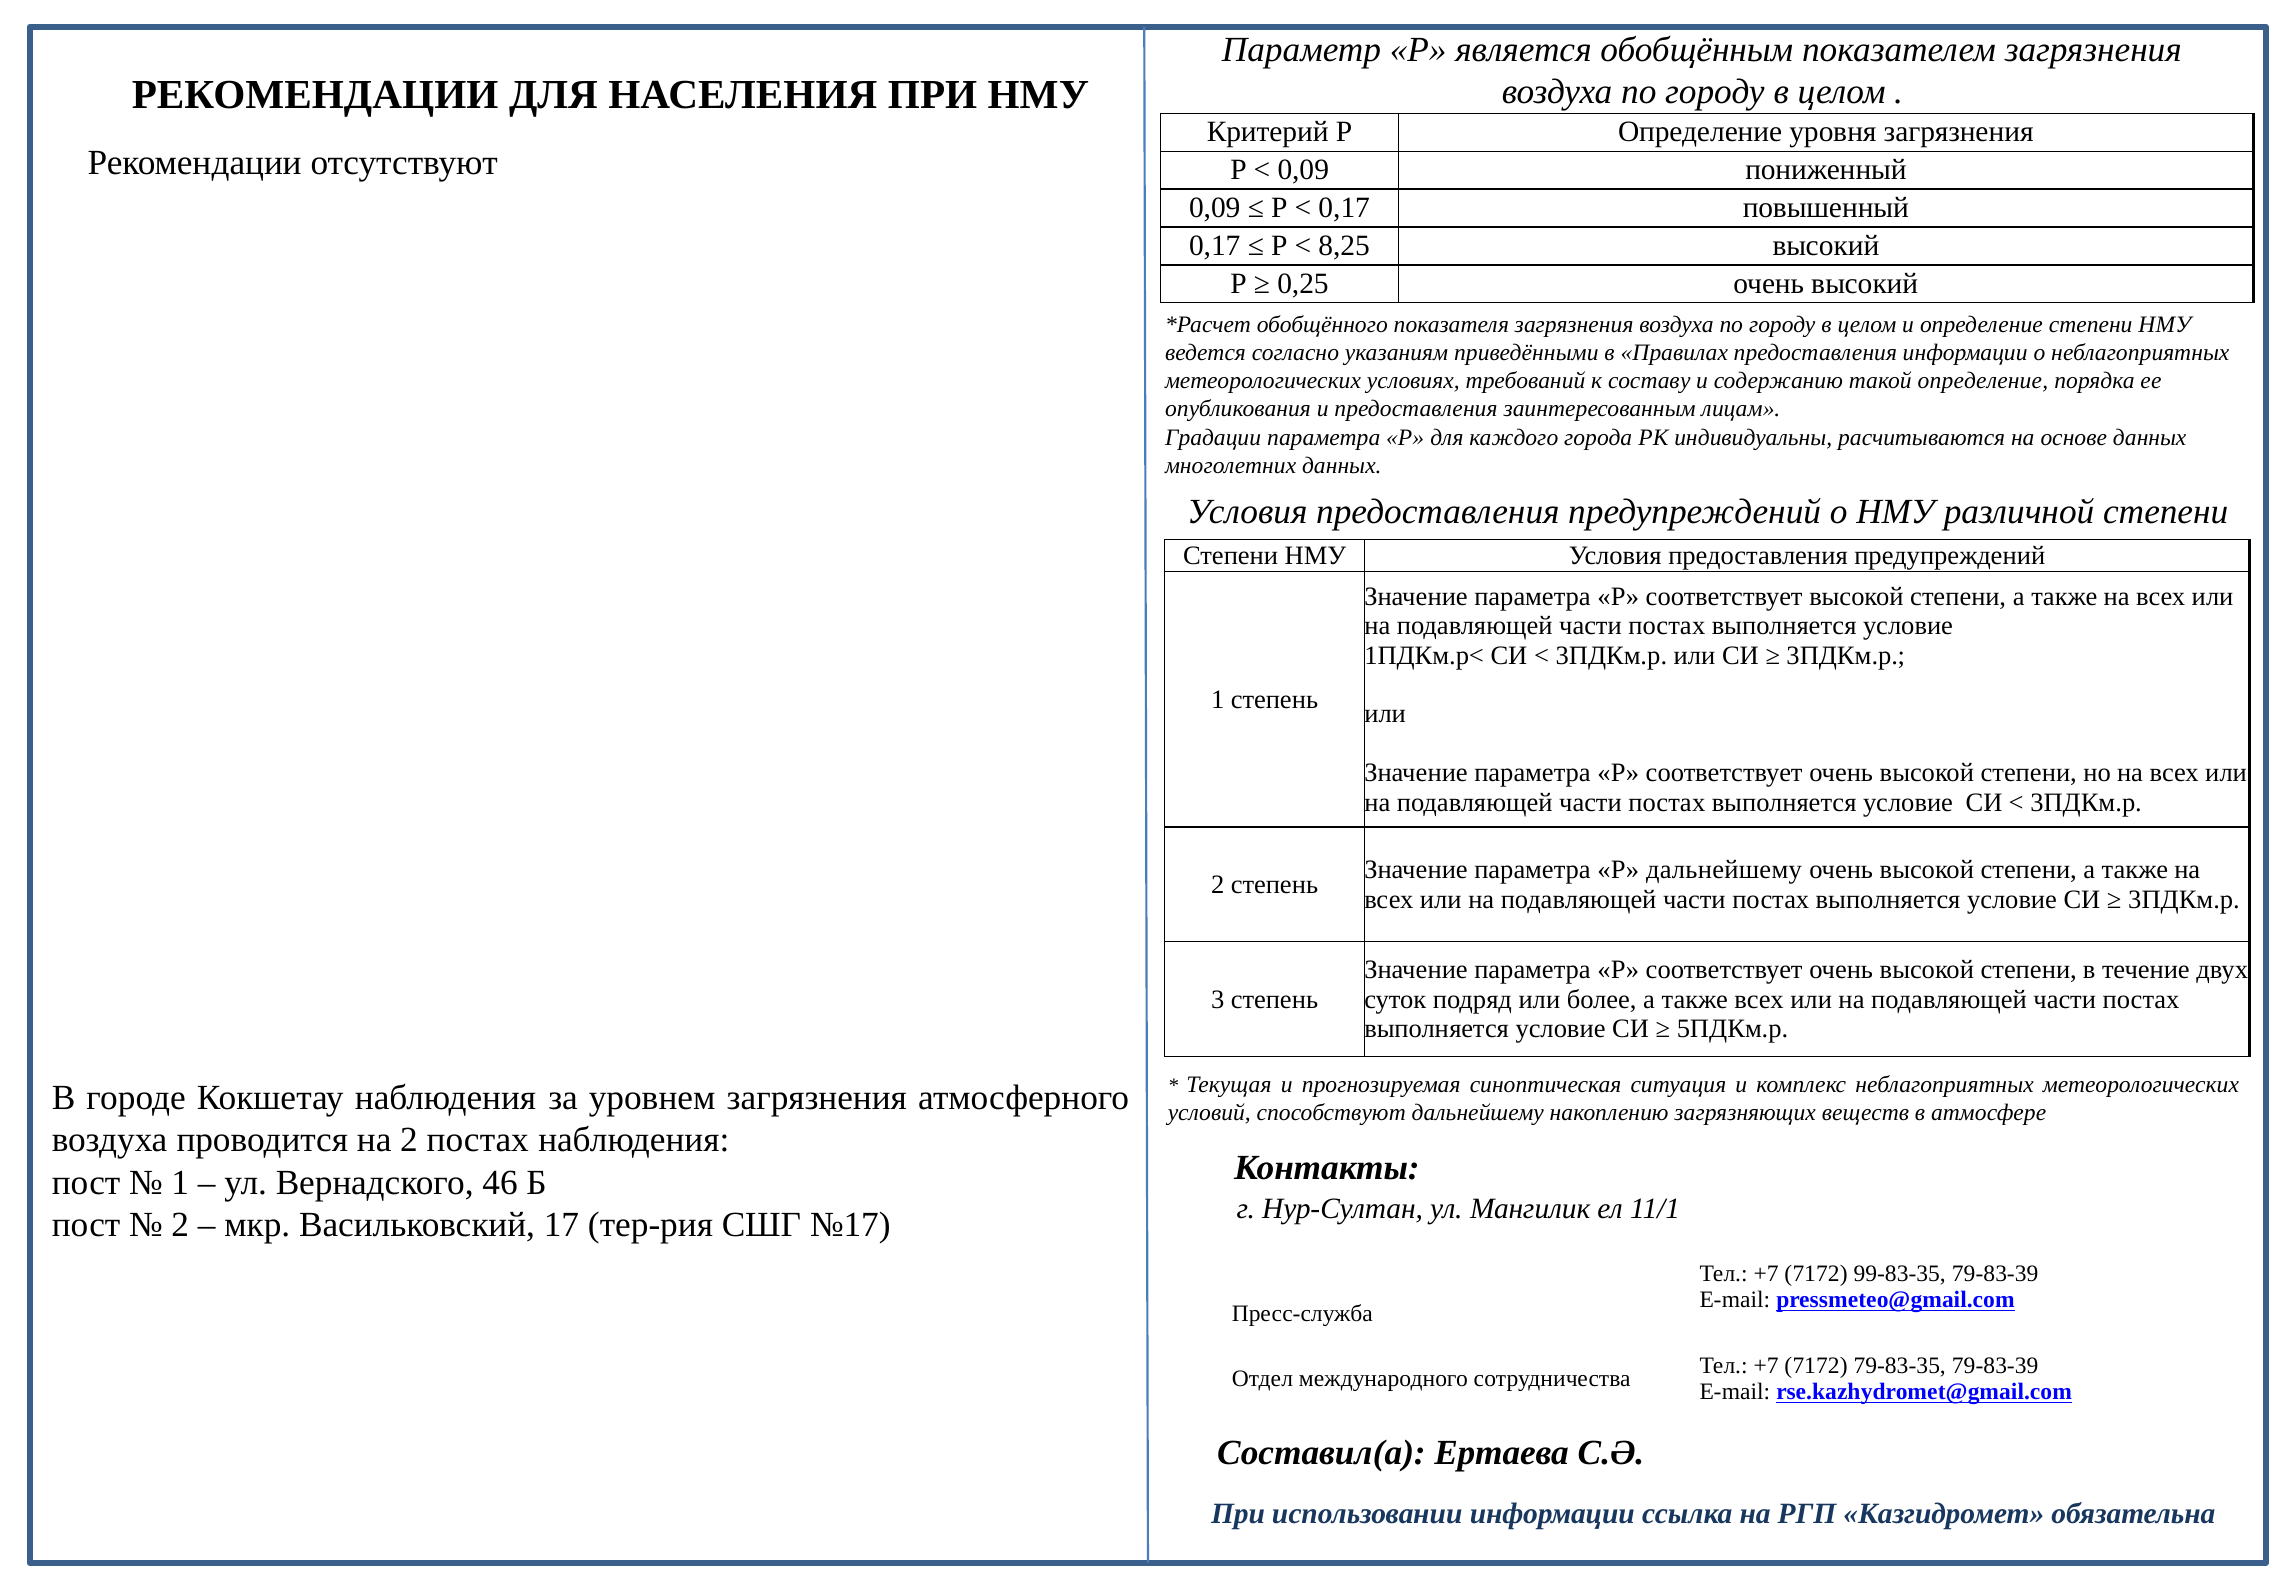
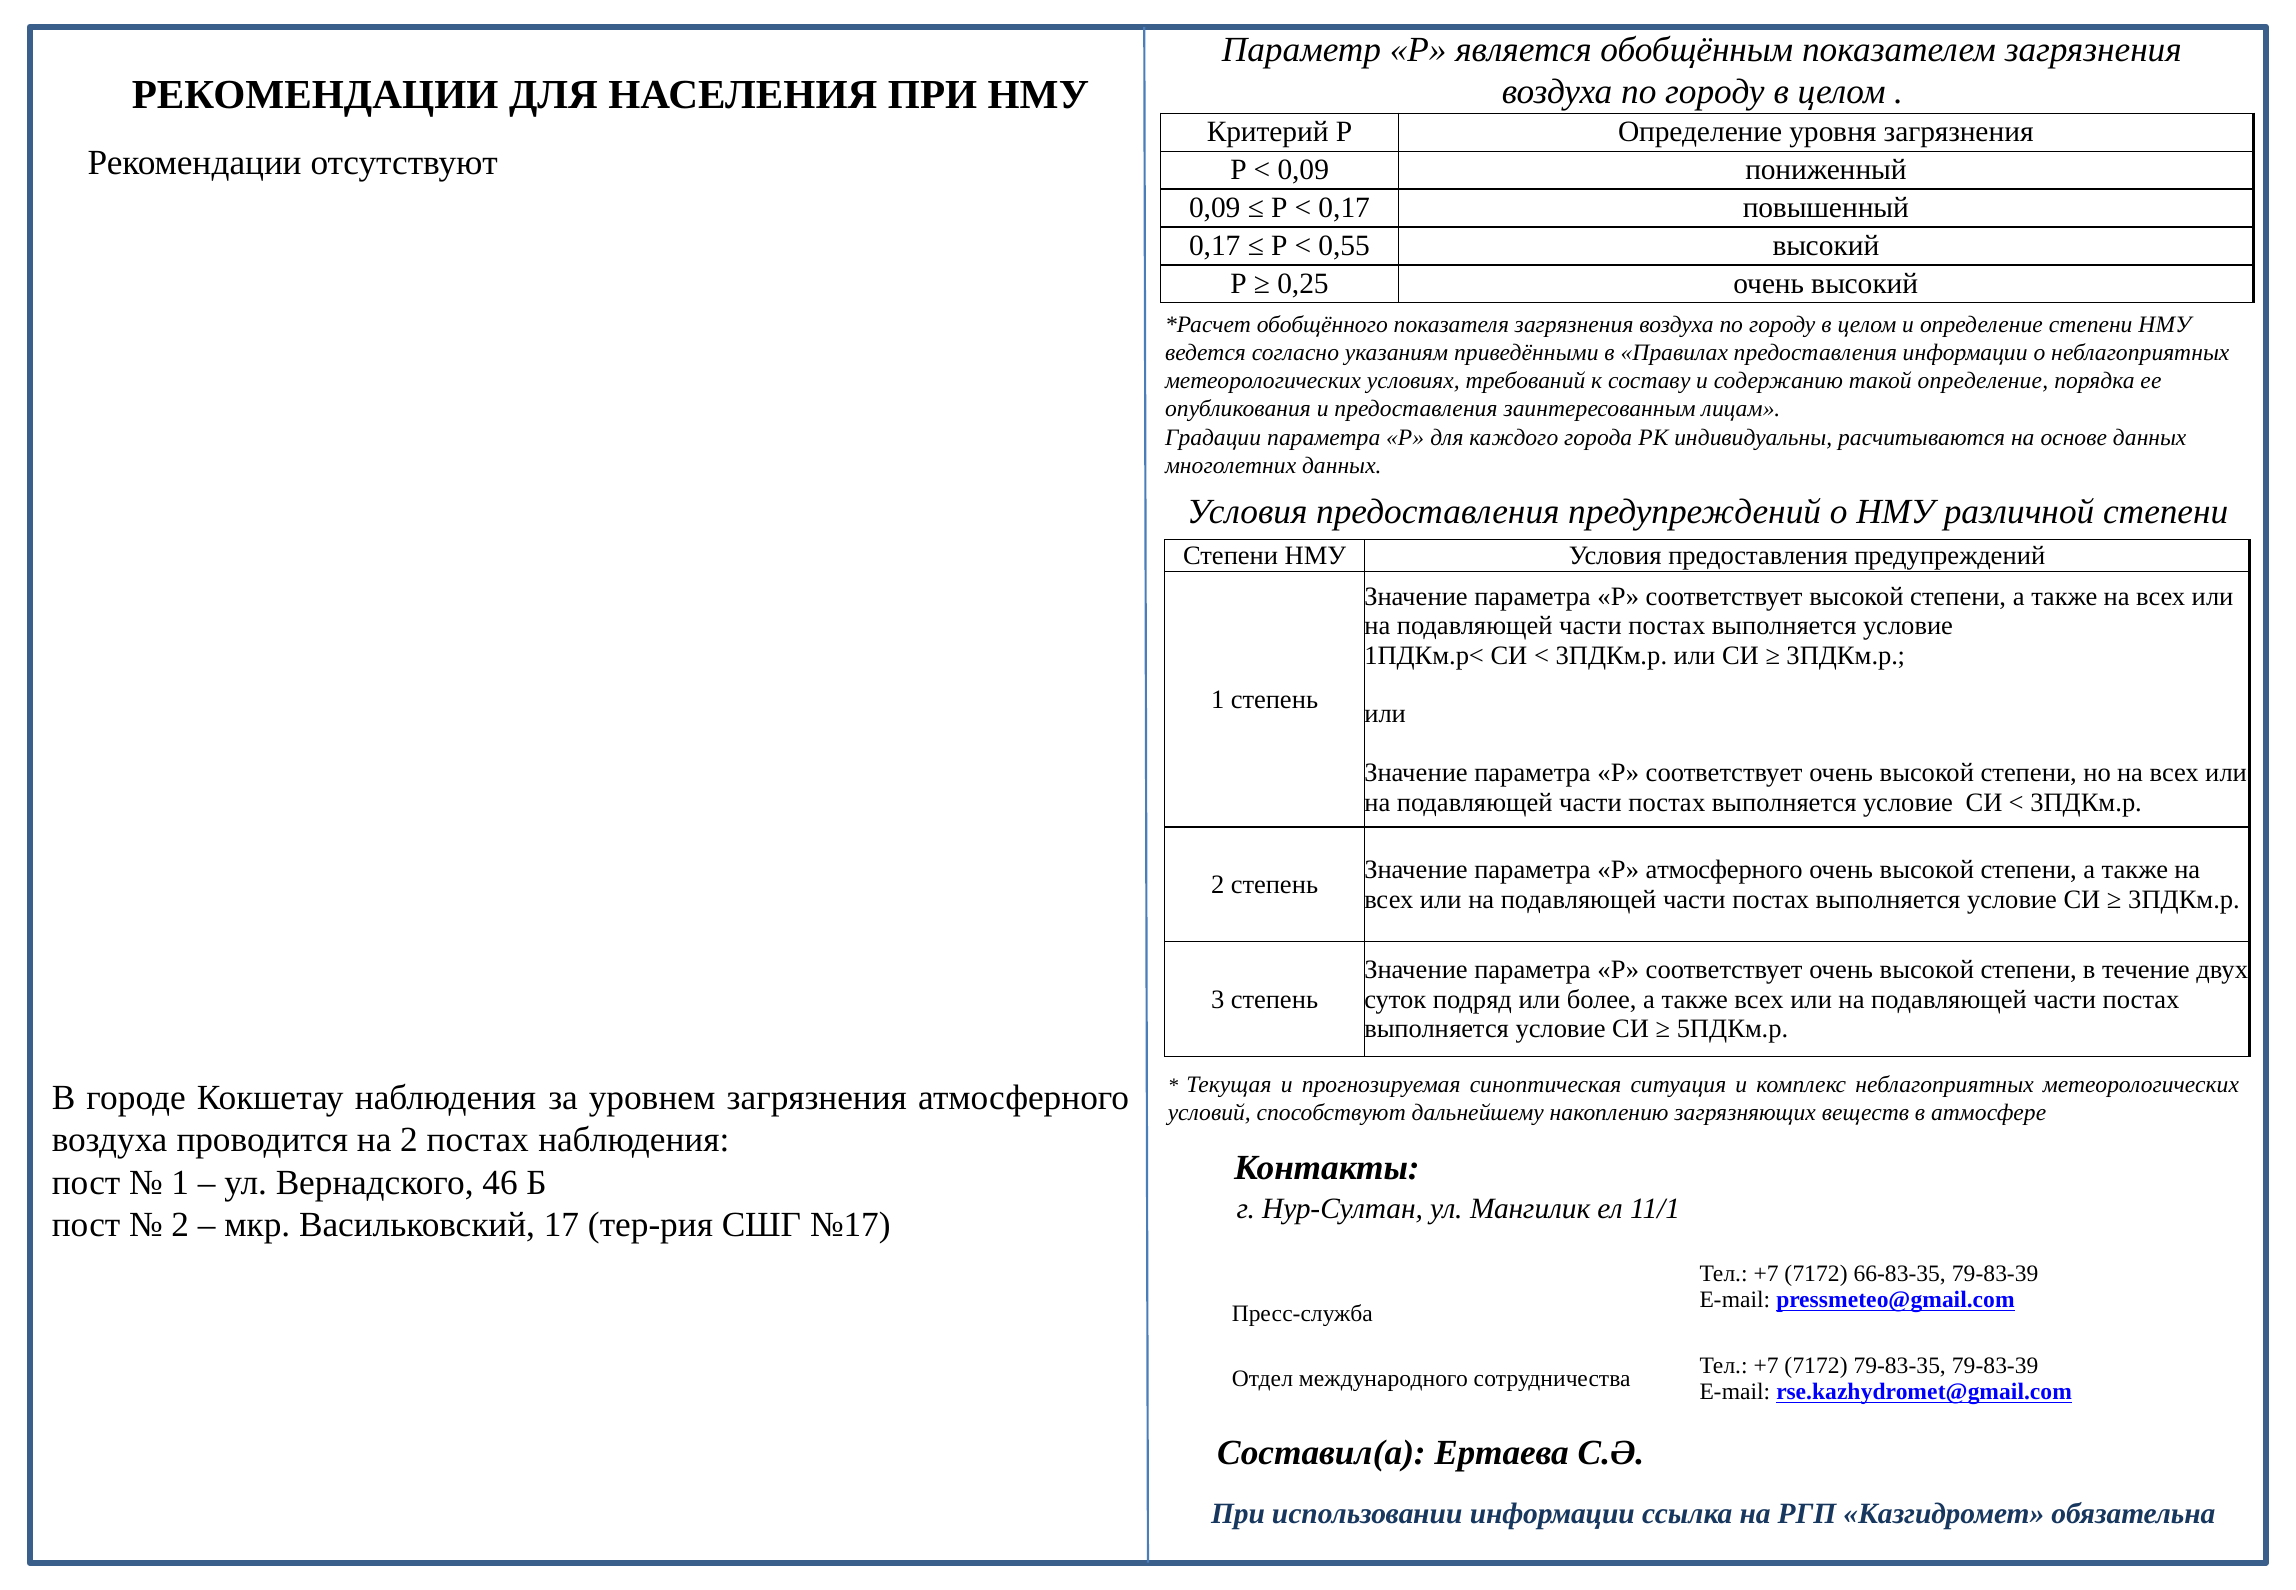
8,25: 8,25 -> 0,55 (1344, 246)
Р дальнейшему: дальнейшему -> атмосферного (1724, 870)
99-83-35: 99-83-35 -> 66-83-35 (1900, 1274)
